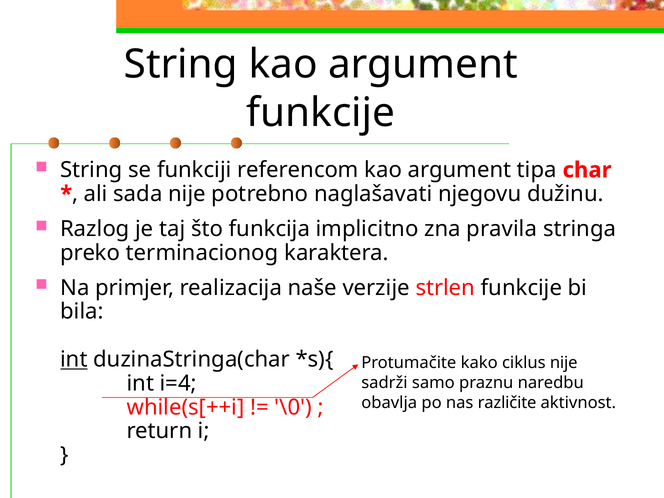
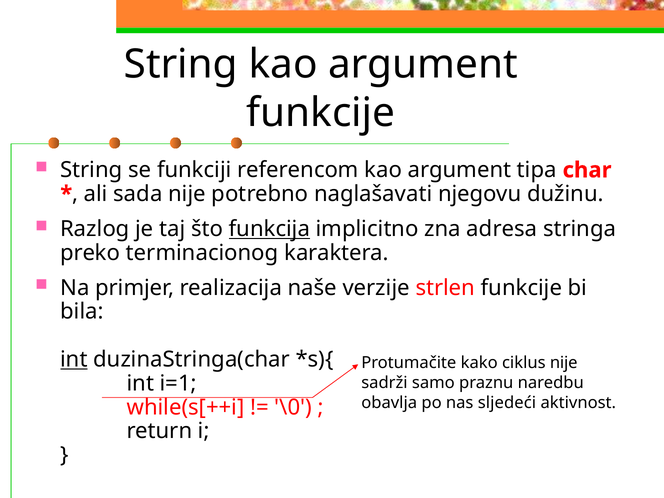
funkcija underline: none -> present (269, 229)
pravila: pravila -> adresa (502, 229)
i=4: i=4 -> i=1 (178, 383)
različite: različite -> sljedeći (507, 403)
